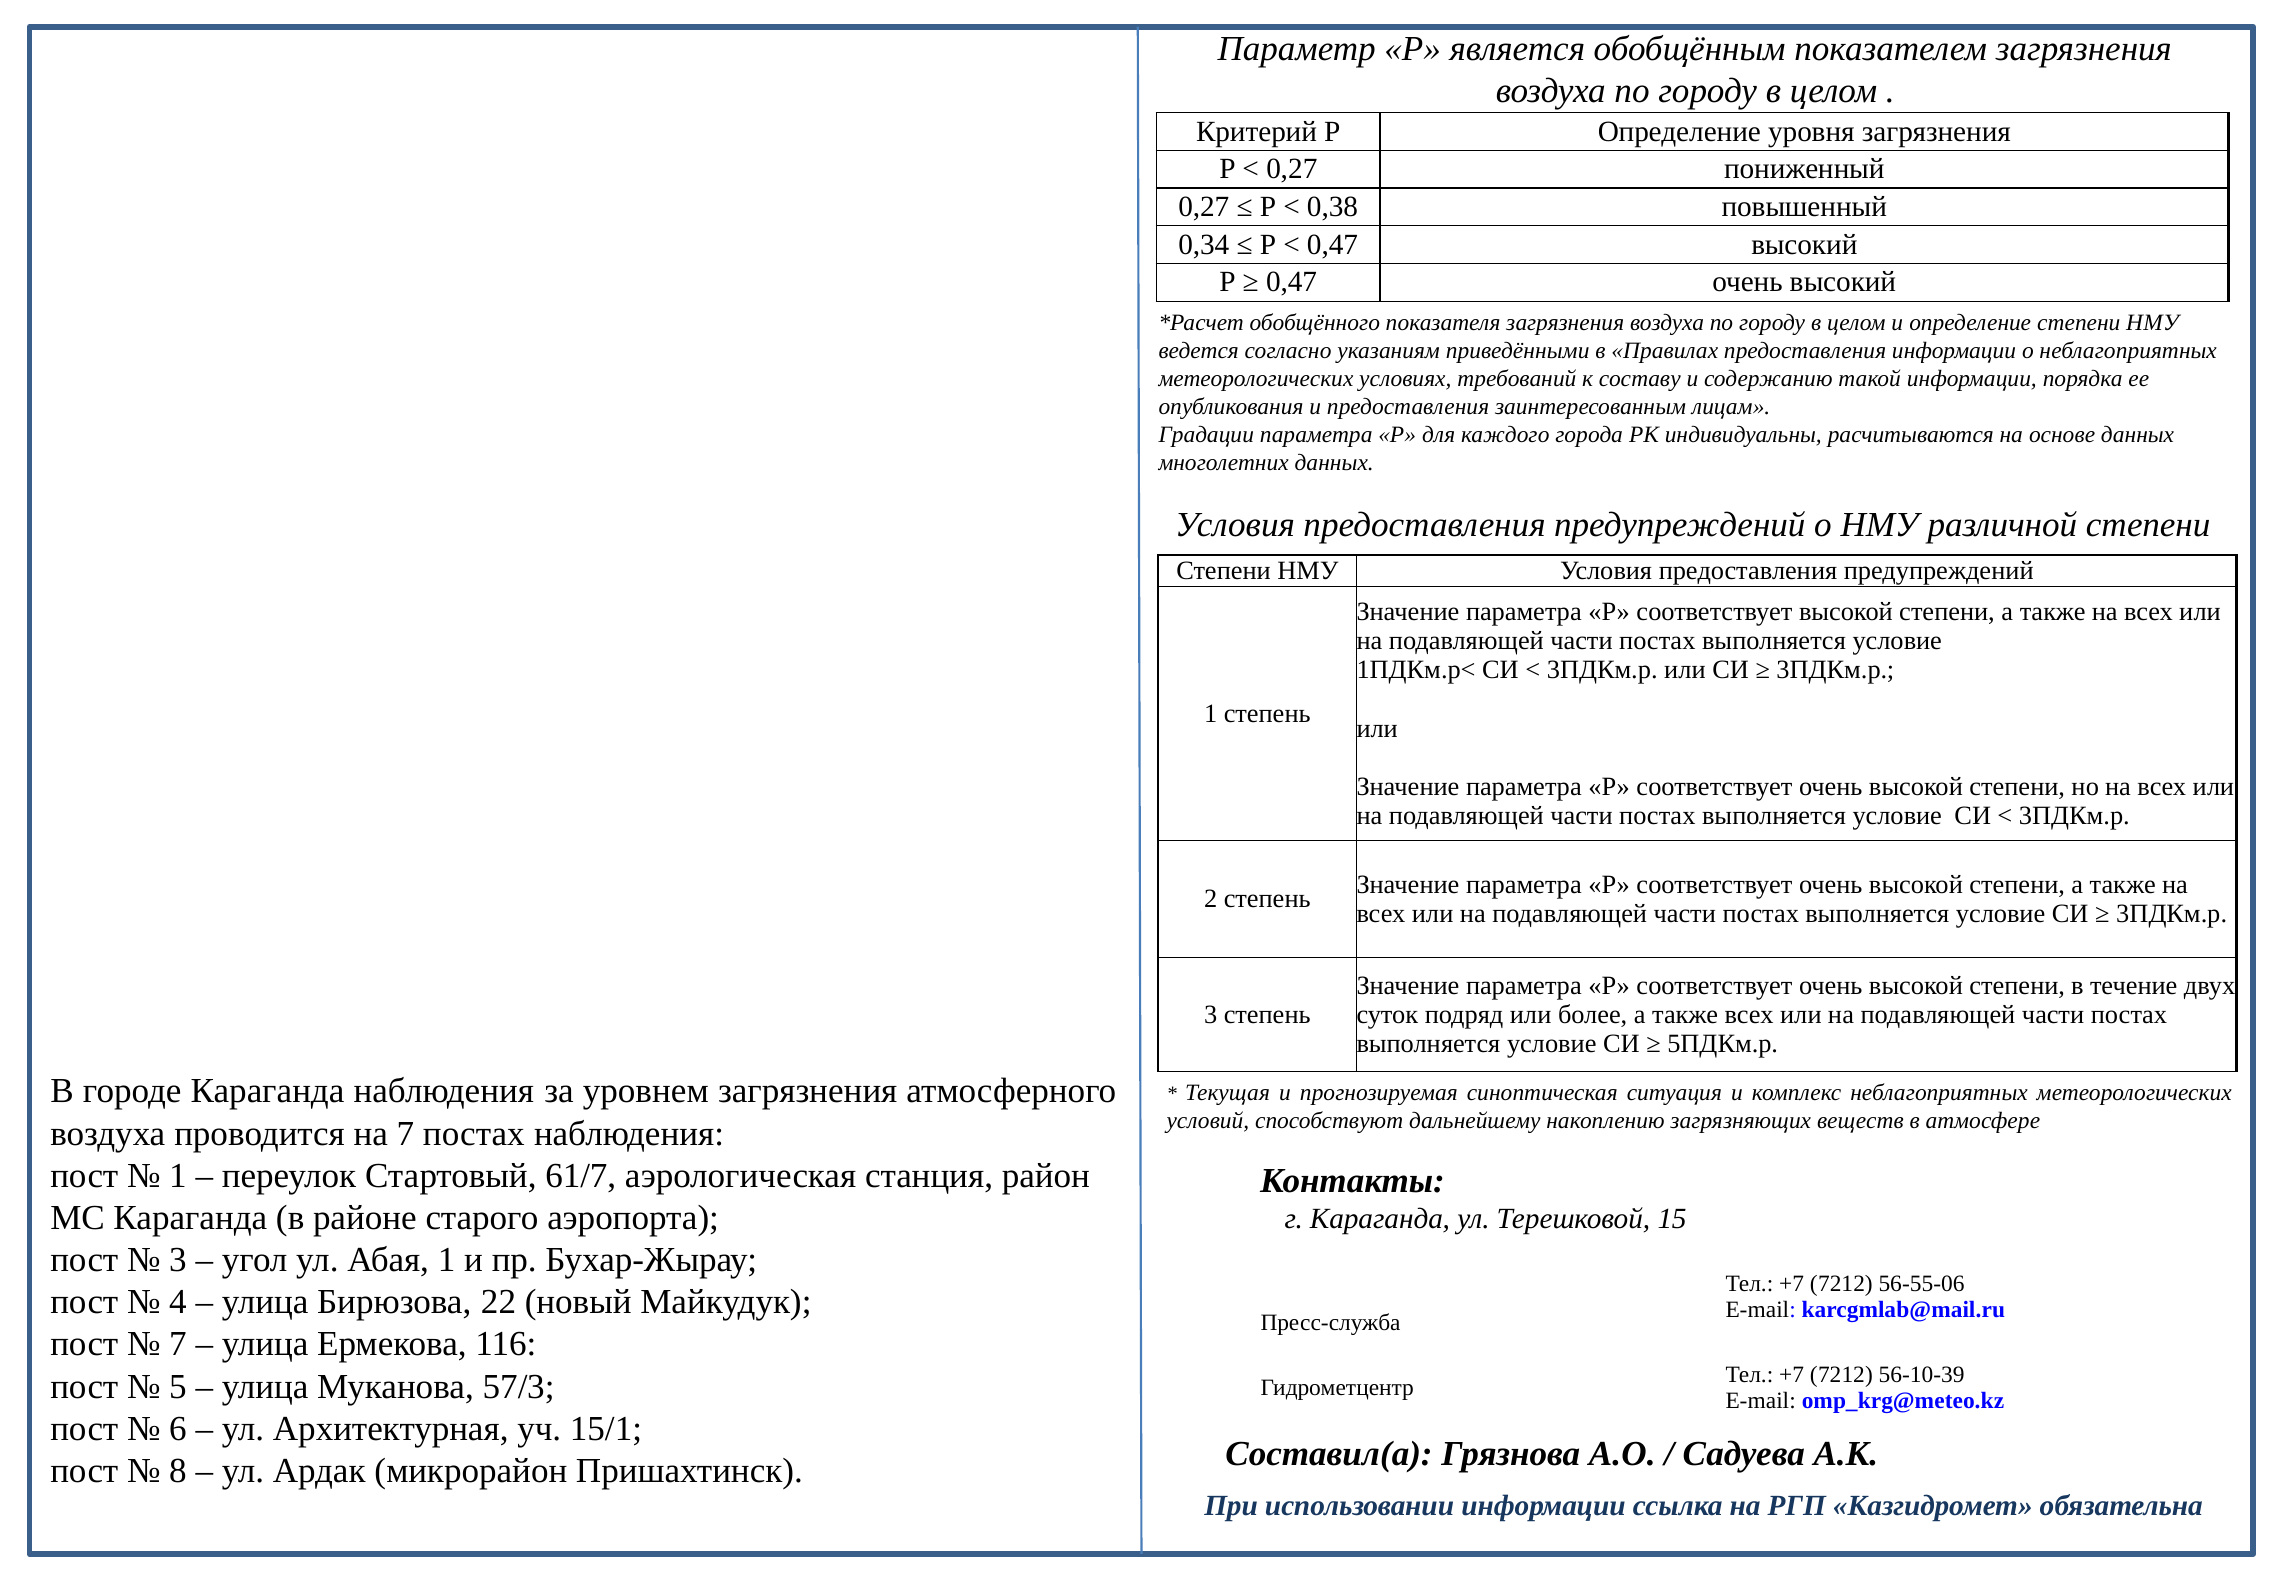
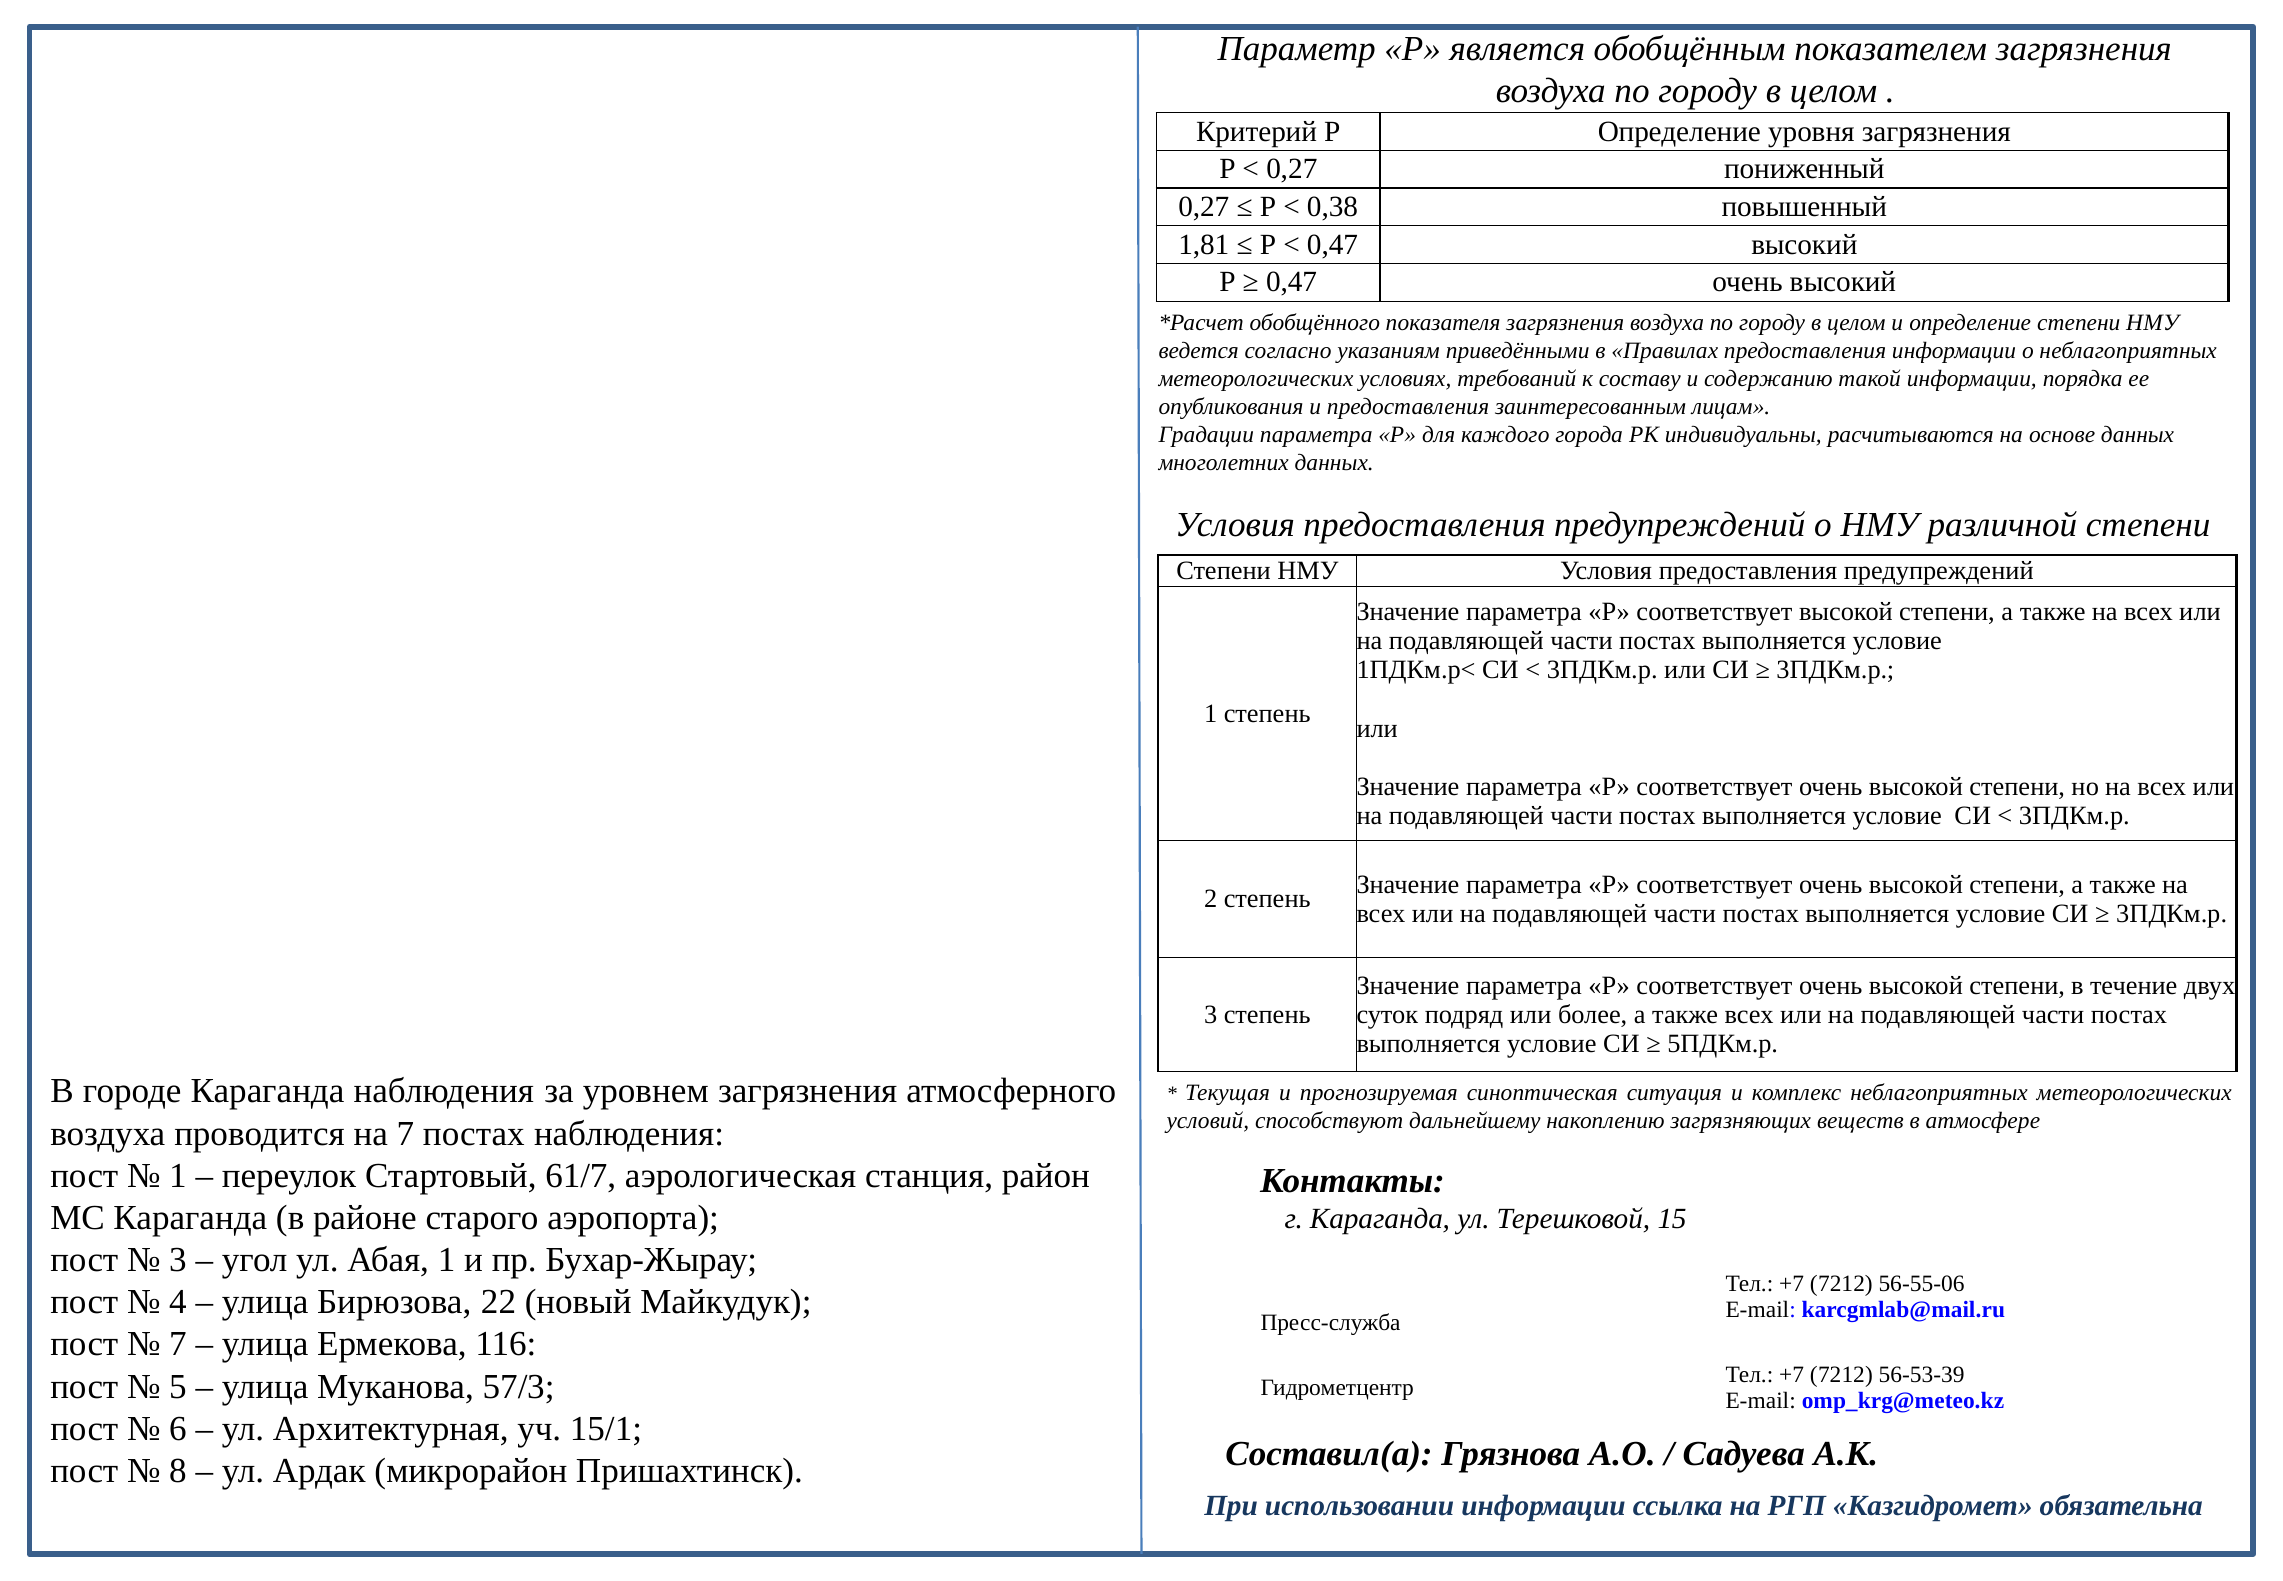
0,34: 0,34 -> 1,81 (1204, 244)
56-10-39: 56-10-39 -> 56-53-39 (1922, 1375)
